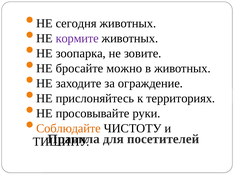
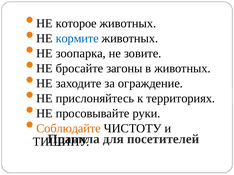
сегодня: сегодня -> которое (76, 23)
кормите colour: purple -> blue (77, 39)
можно: можно -> загоны (124, 69)
